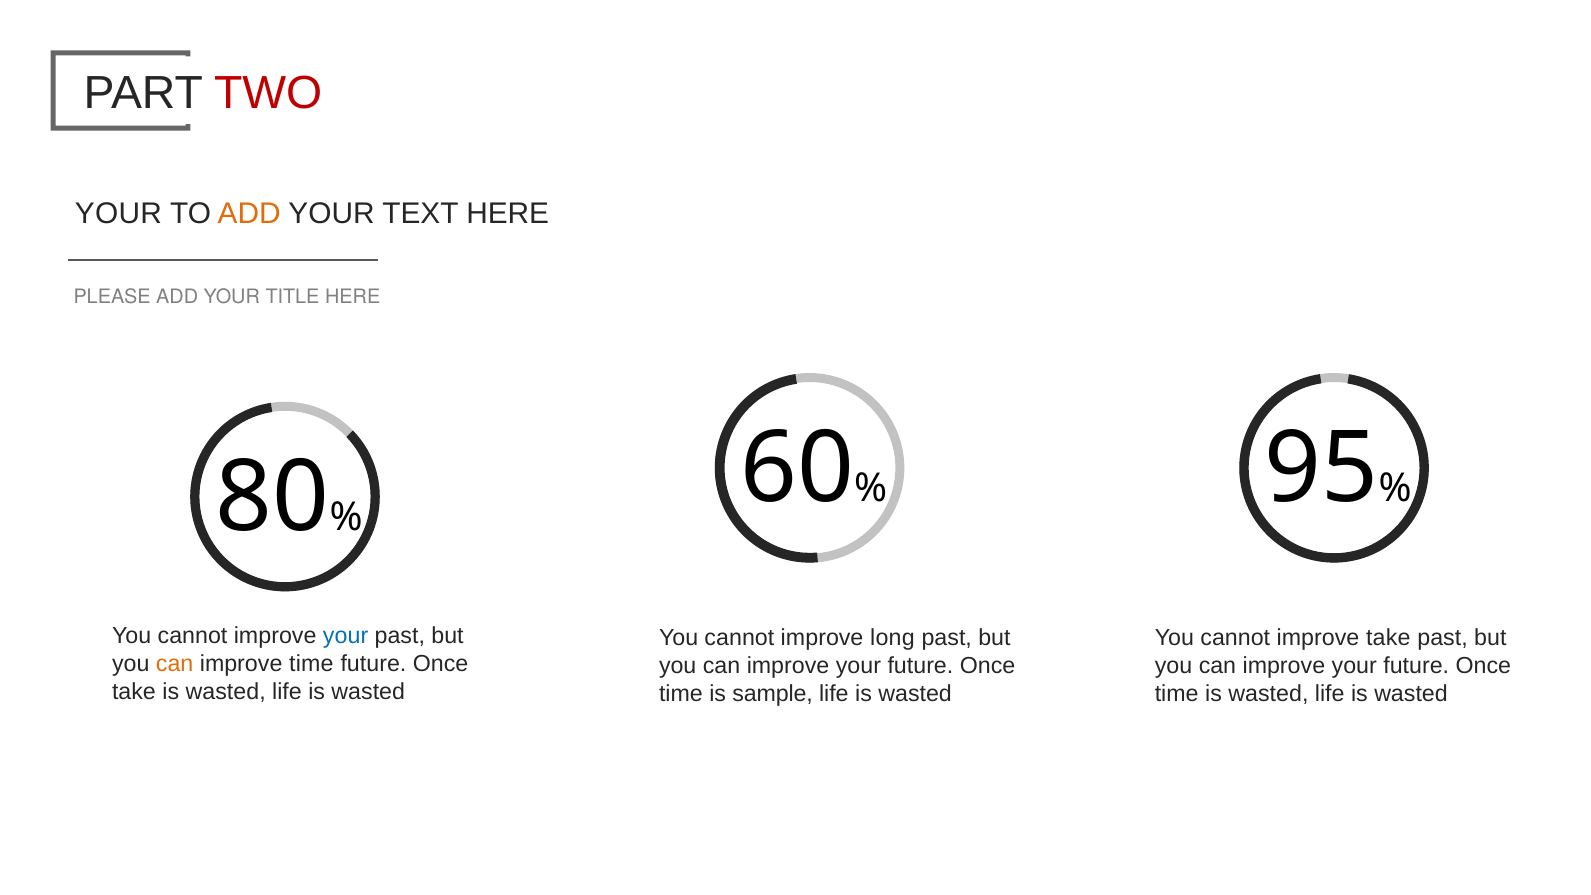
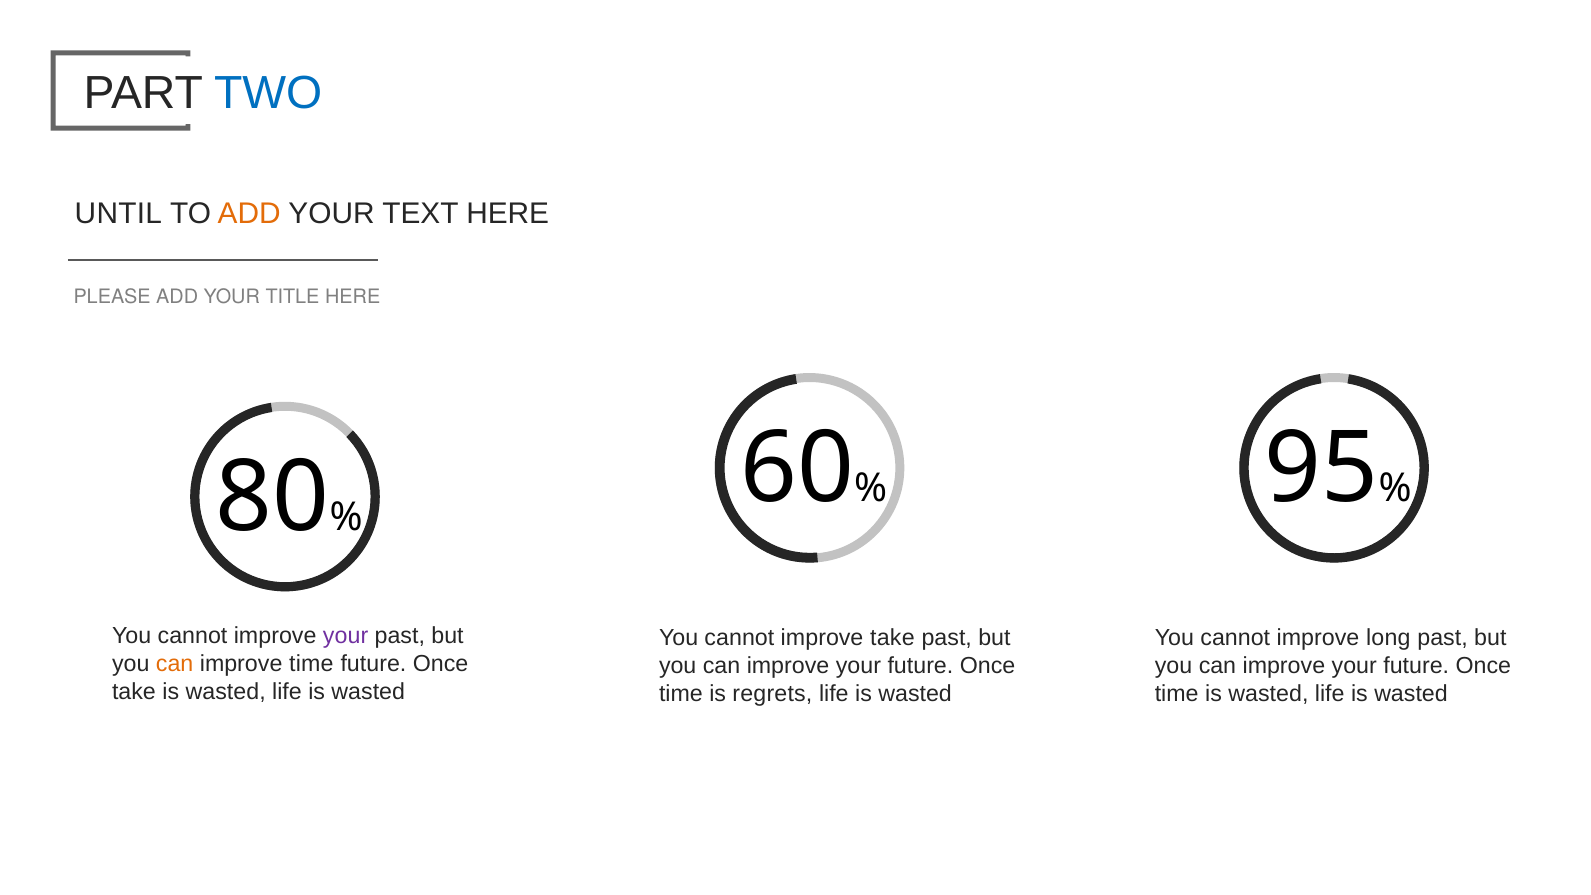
TWO colour: red -> blue (268, 93)
YOUR: YOUR -> UNTIL (118, 213)
your colour: blue -> purple (346, 636)
improve long: long -> take (892, 638)
improve take: take -> long (1388, 638)
sample: sample -> regrets (772, 694)
